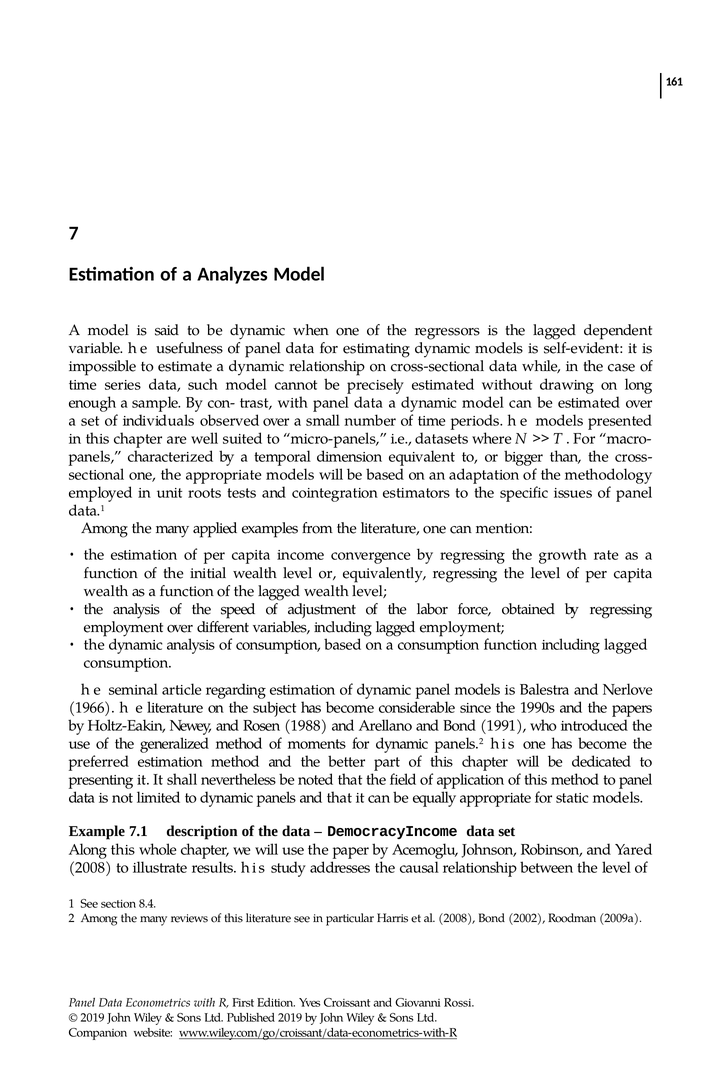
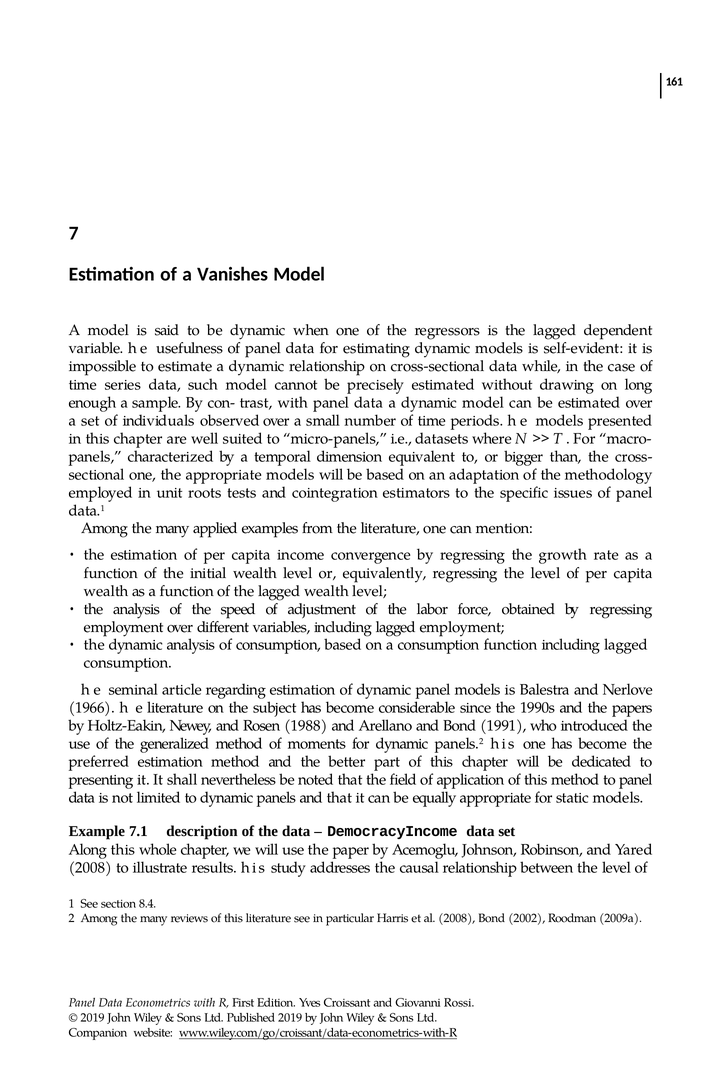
Analyzes: Analyzes -> Vanishes (233, 274)
